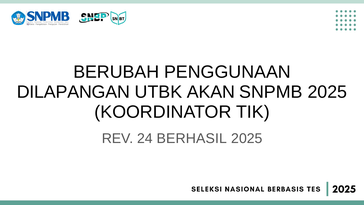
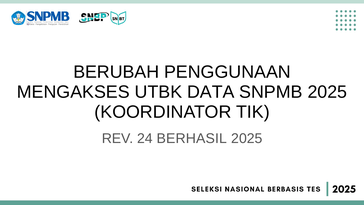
DILAPANGAN: DILAPANGAN -> MENGAKSES (73, 92)
AKAN: AKAN -> DATA (211, 92)
